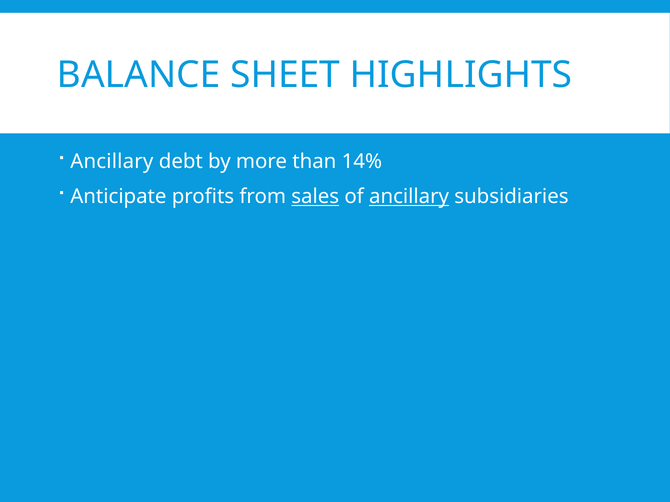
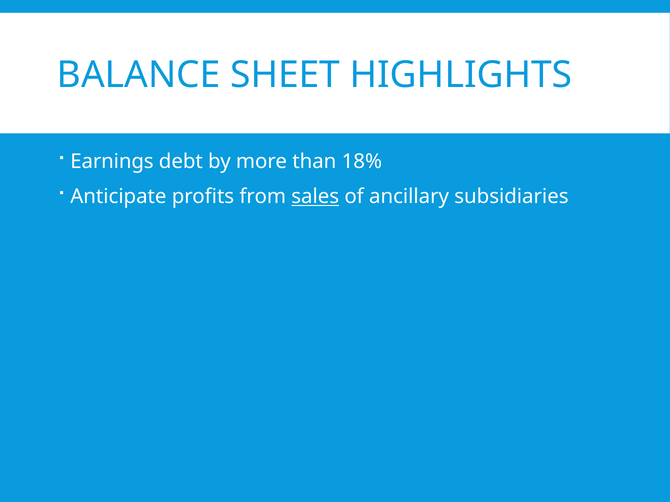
Ancillary: Ancillary -> Earnings (112, 162)
14%: 14% -> 18% (362, 162)
ancillary underline: present -> none (409, 197)
